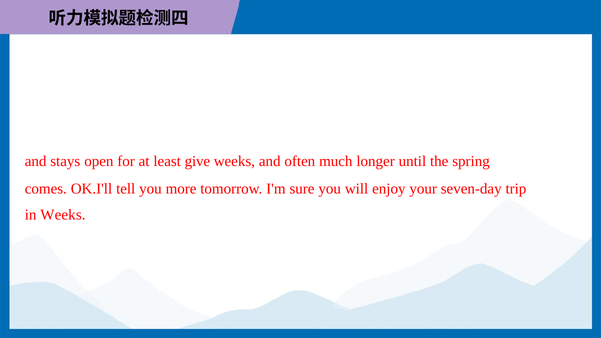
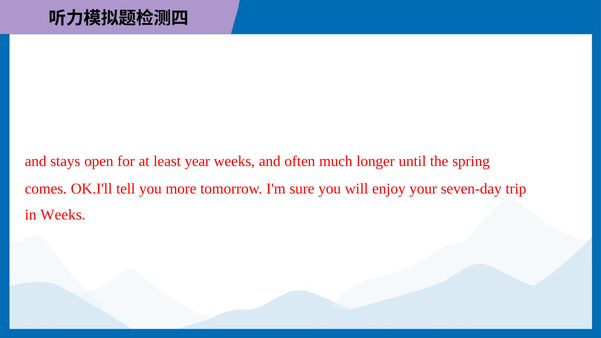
give: give -> year (197, 161)
